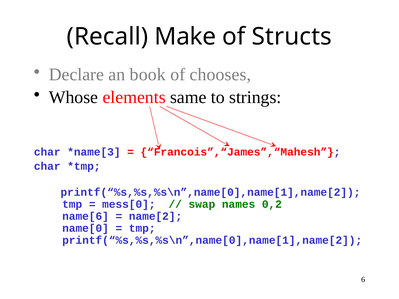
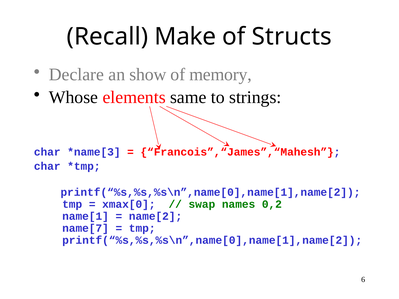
book: book -> show (148, 75)
of chooses: chooses -> memory (220, 75)
mess[0: mess[0 -> xmax[0 (129, 204)
name[6: name[6 -> name[1 (86, 216)
name[0: name[0 -> name[7 (86, 228)
